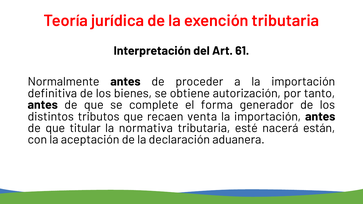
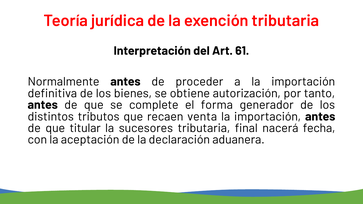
normativa: normativa -> sucesores (146, 128)
esté: esté -> final (246, 128)
están: están -> fecha (319, 128)
